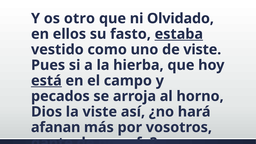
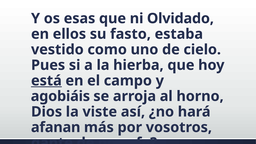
otro: otro -> esas (80, 18)
estaba underline: present -> none (179, 34)
de viste: viste -> cielo (202, 50)
pecados: pecados -> agobiáis (60, 96)
